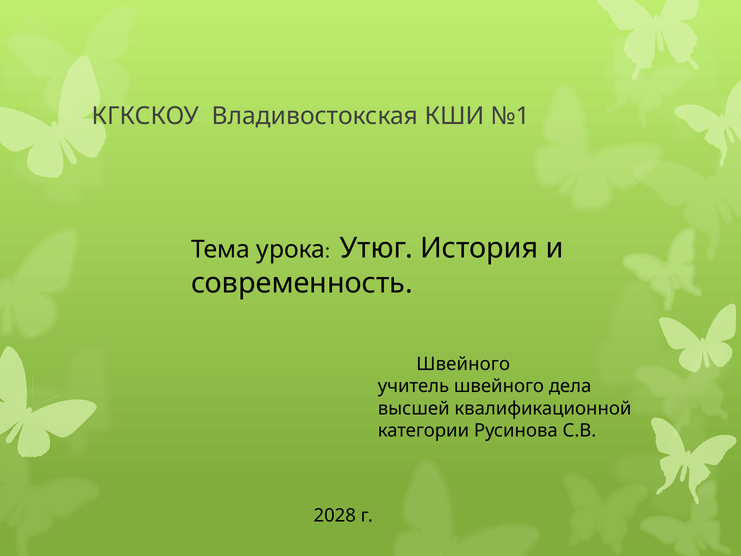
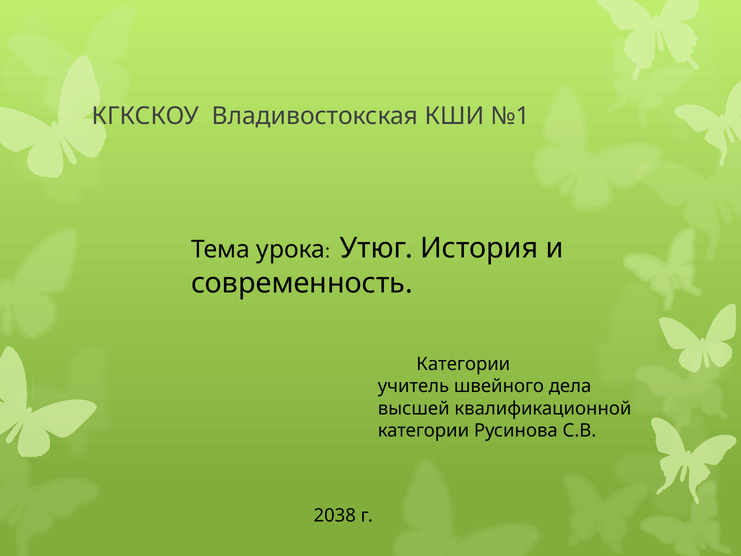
Швейного: Швейного -> Категории (463, 364)
2028: 2028 -> 2038 (335, 516)
